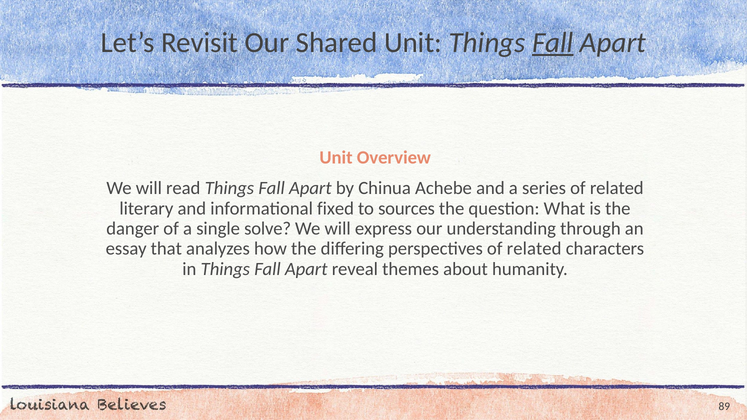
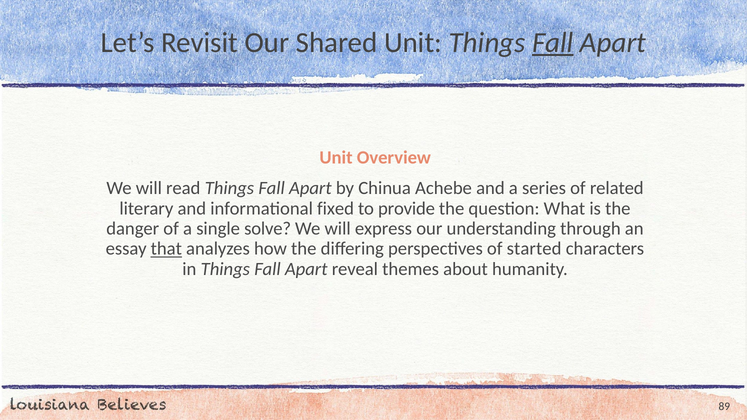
sources: sources -> provide (407, 209)
that underline: none -> present (166, 249)
perspectives of related: related -> started (534, 249)
